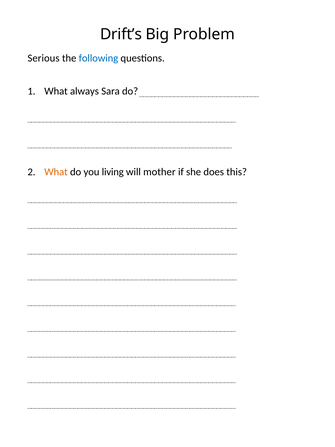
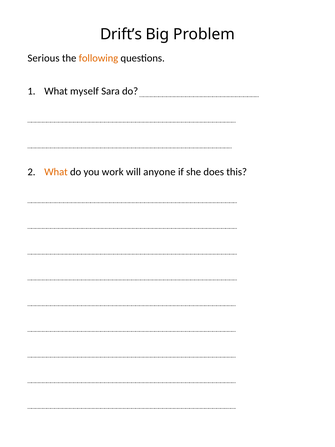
following colour: blue -> orange (98, 58)
always: always -> myself (84, 91)
living: living -> work (113, 172)
mother: mother -> anyone (159, 172)
